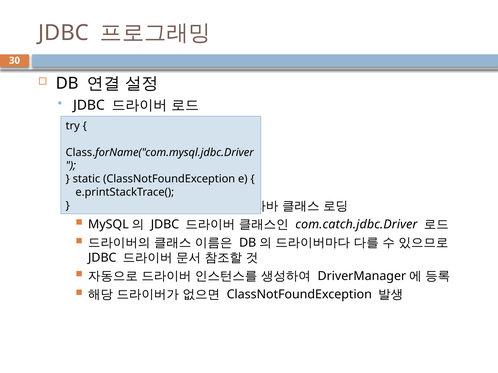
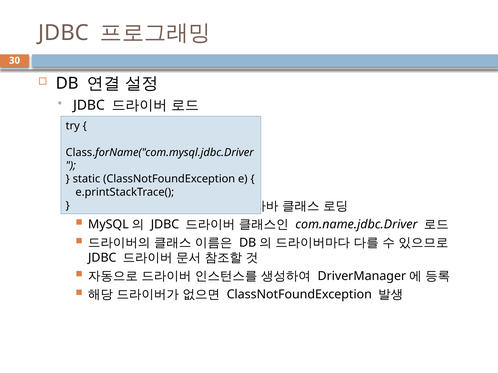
com.catch.jdbc.Driver: com.catch.jdbc.Driver -> com.name.jdbc.Driver (356, 225)
